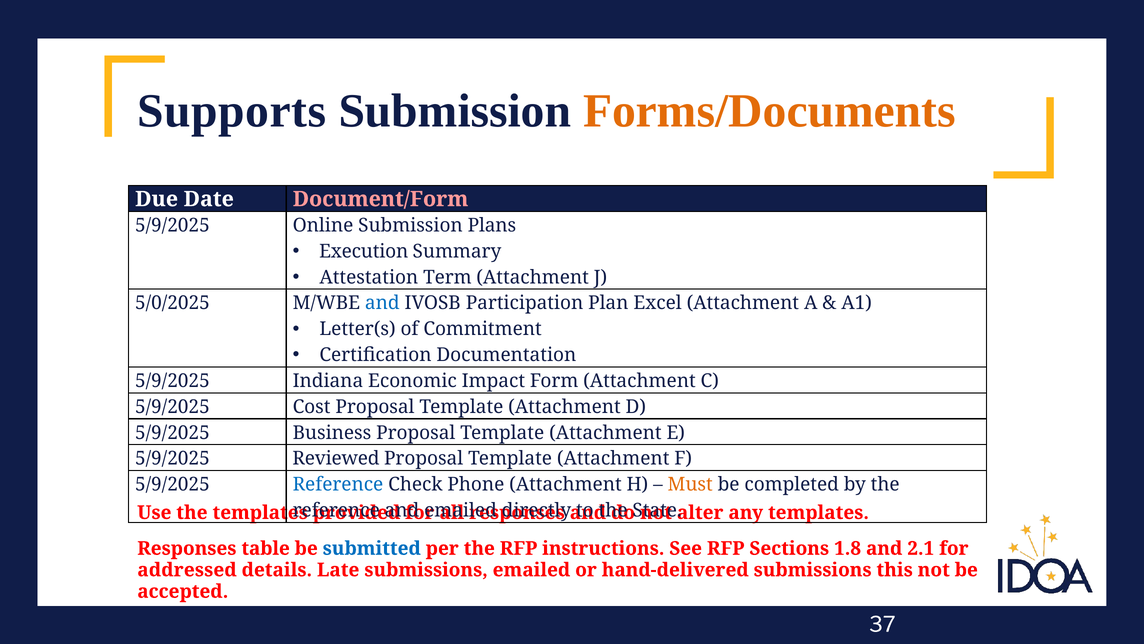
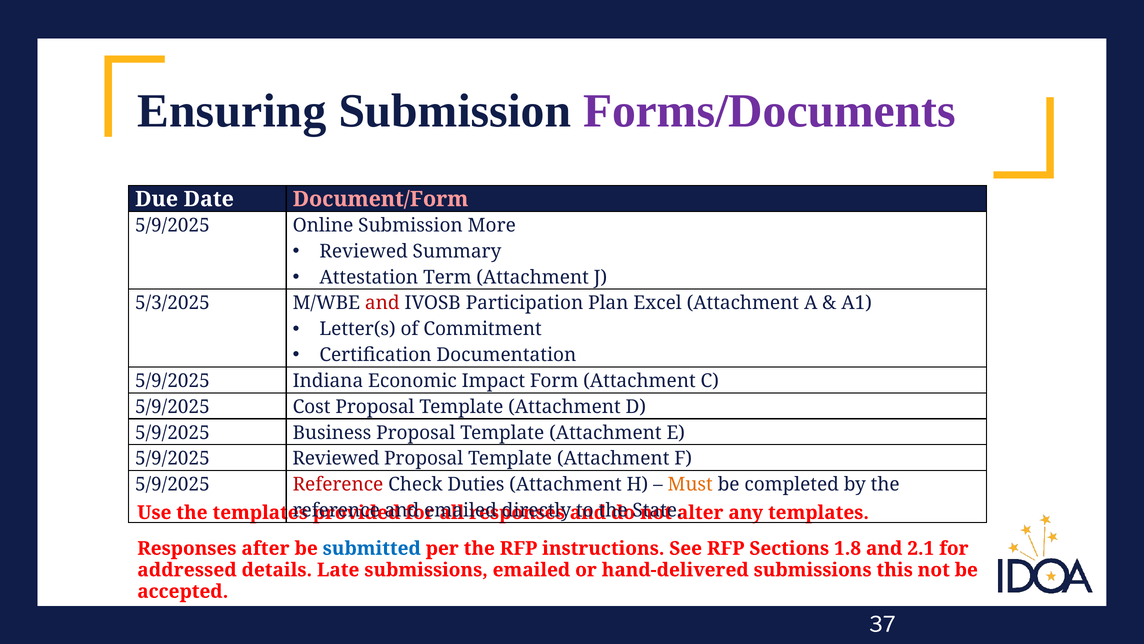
Supports: Supports -> Ensuring (232, 111)
Forms/Documents colour: orange -> purple (769, 111)
Plans: Plans -> More (492, 225)
Execution: Execution -> Reviewed (364, 251)
5/0/2025: 5/0/2025 -> 5/3/2025 (172, 303)
and colour: blue -> red (382, 303)
Reference colour: blue -> red (338, 484)
Phone: Phone -> Duties (476, 484)
table: table -> after (265, 548)
